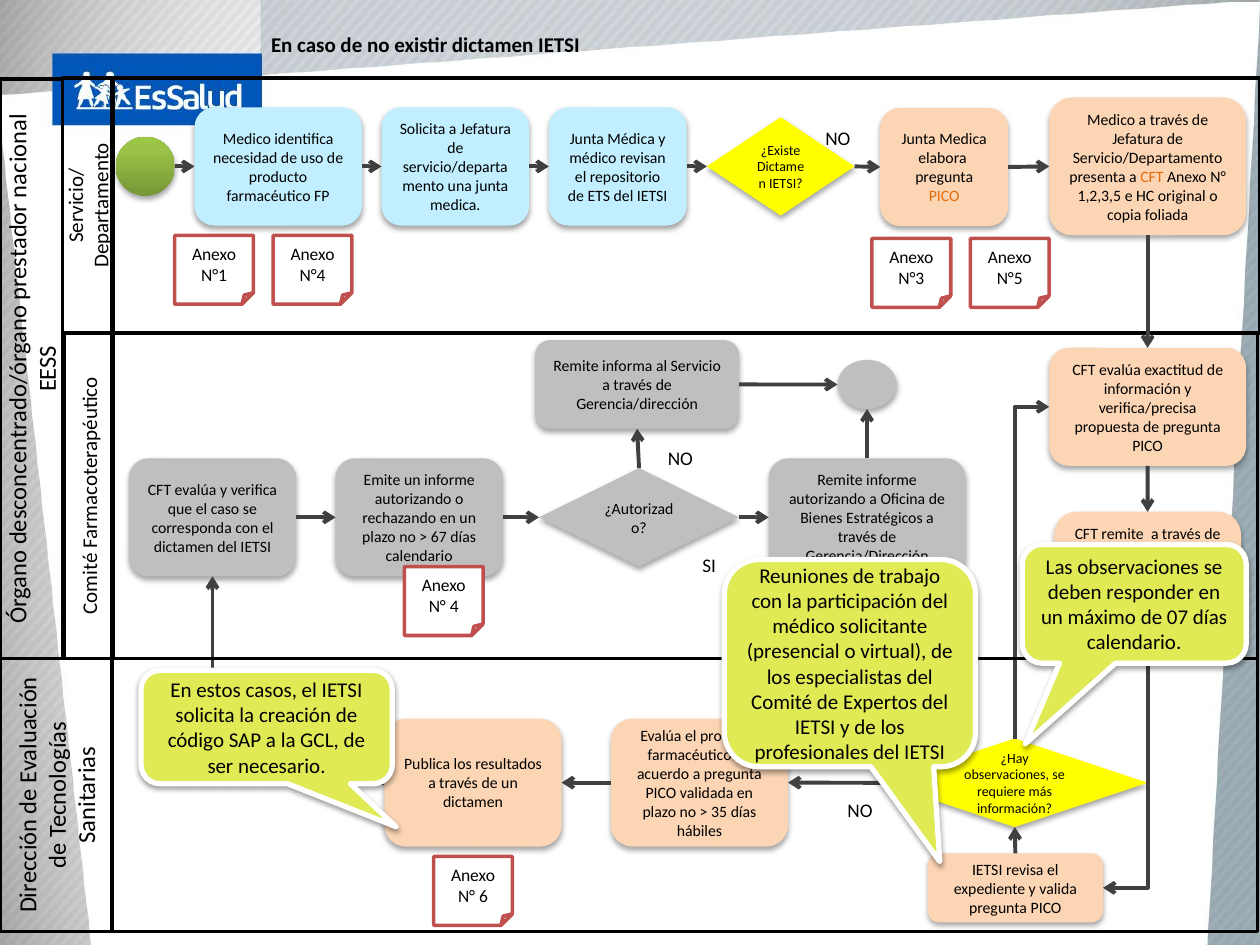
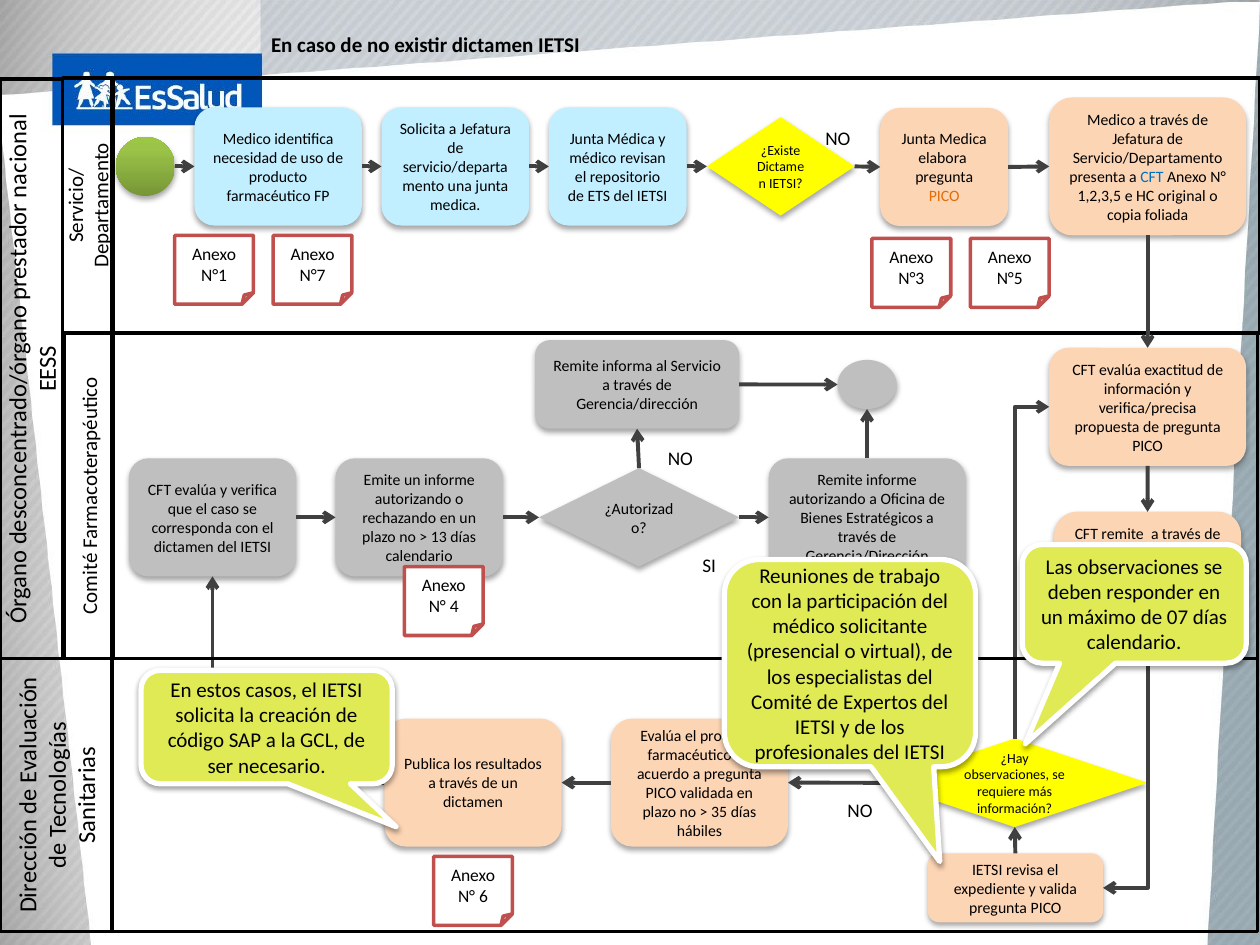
CFT colour: orange -> blue (1152, 177)
N°4: N°4 -> N°7 (313, 276)
67: 67 -> 13 (439, 537)
